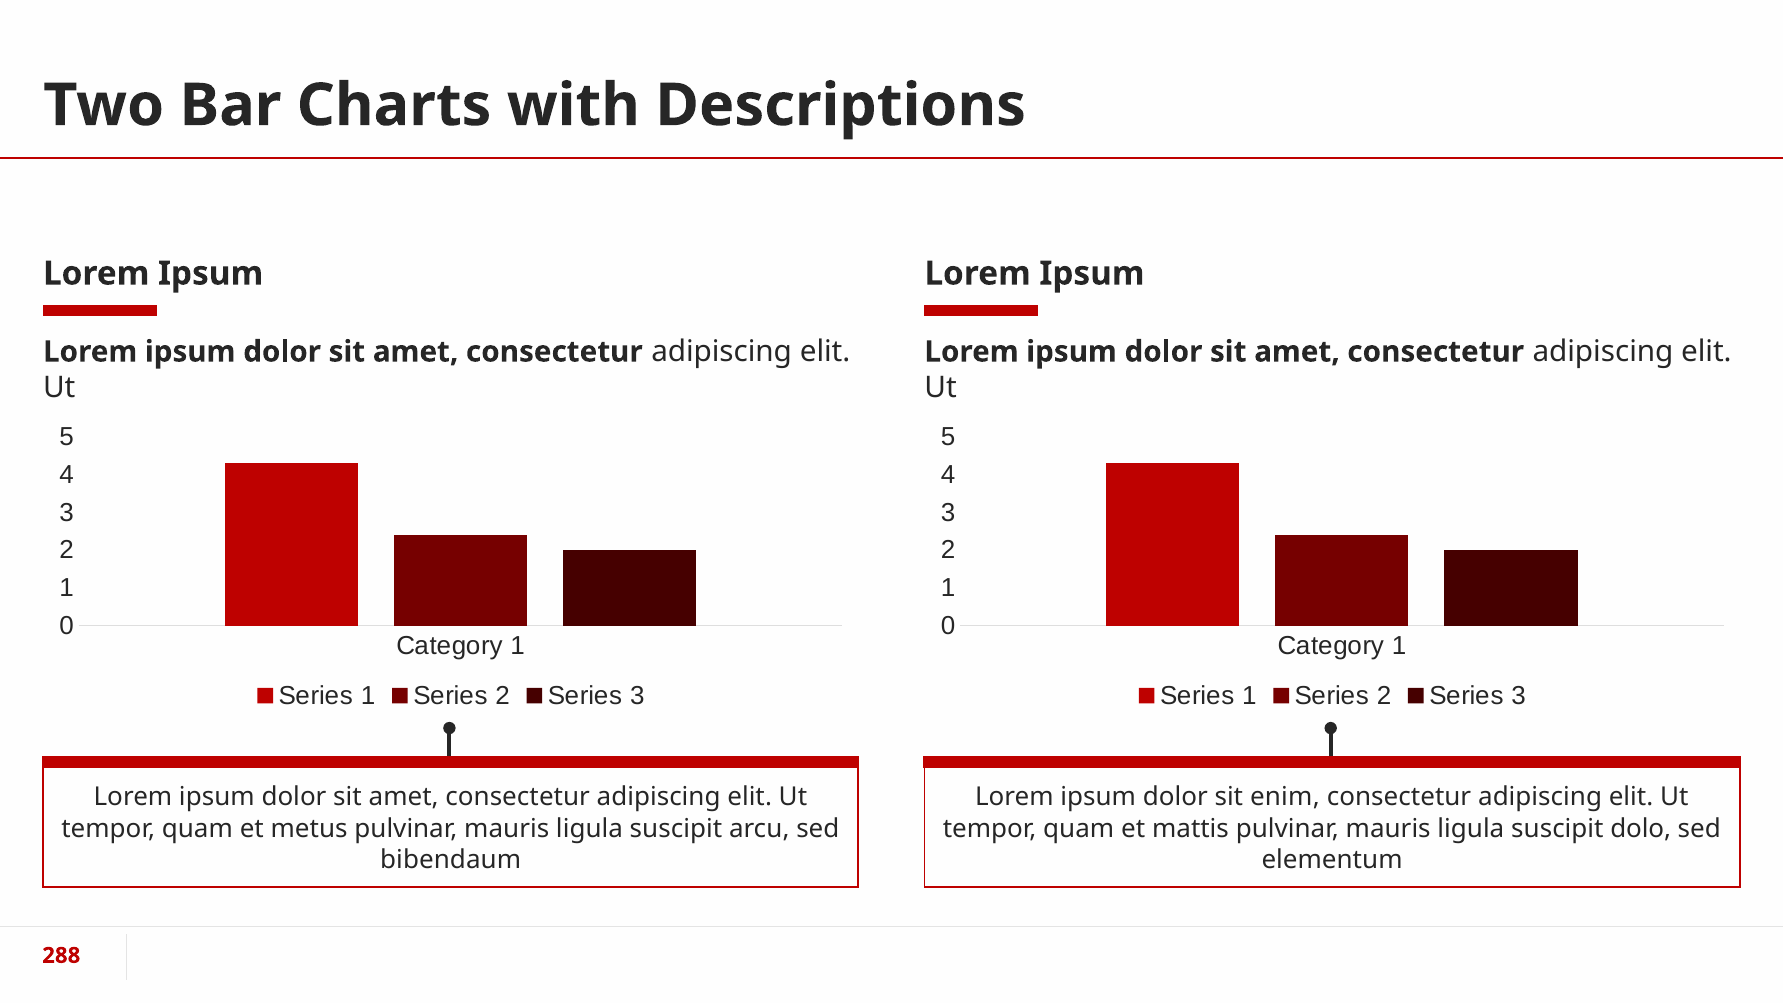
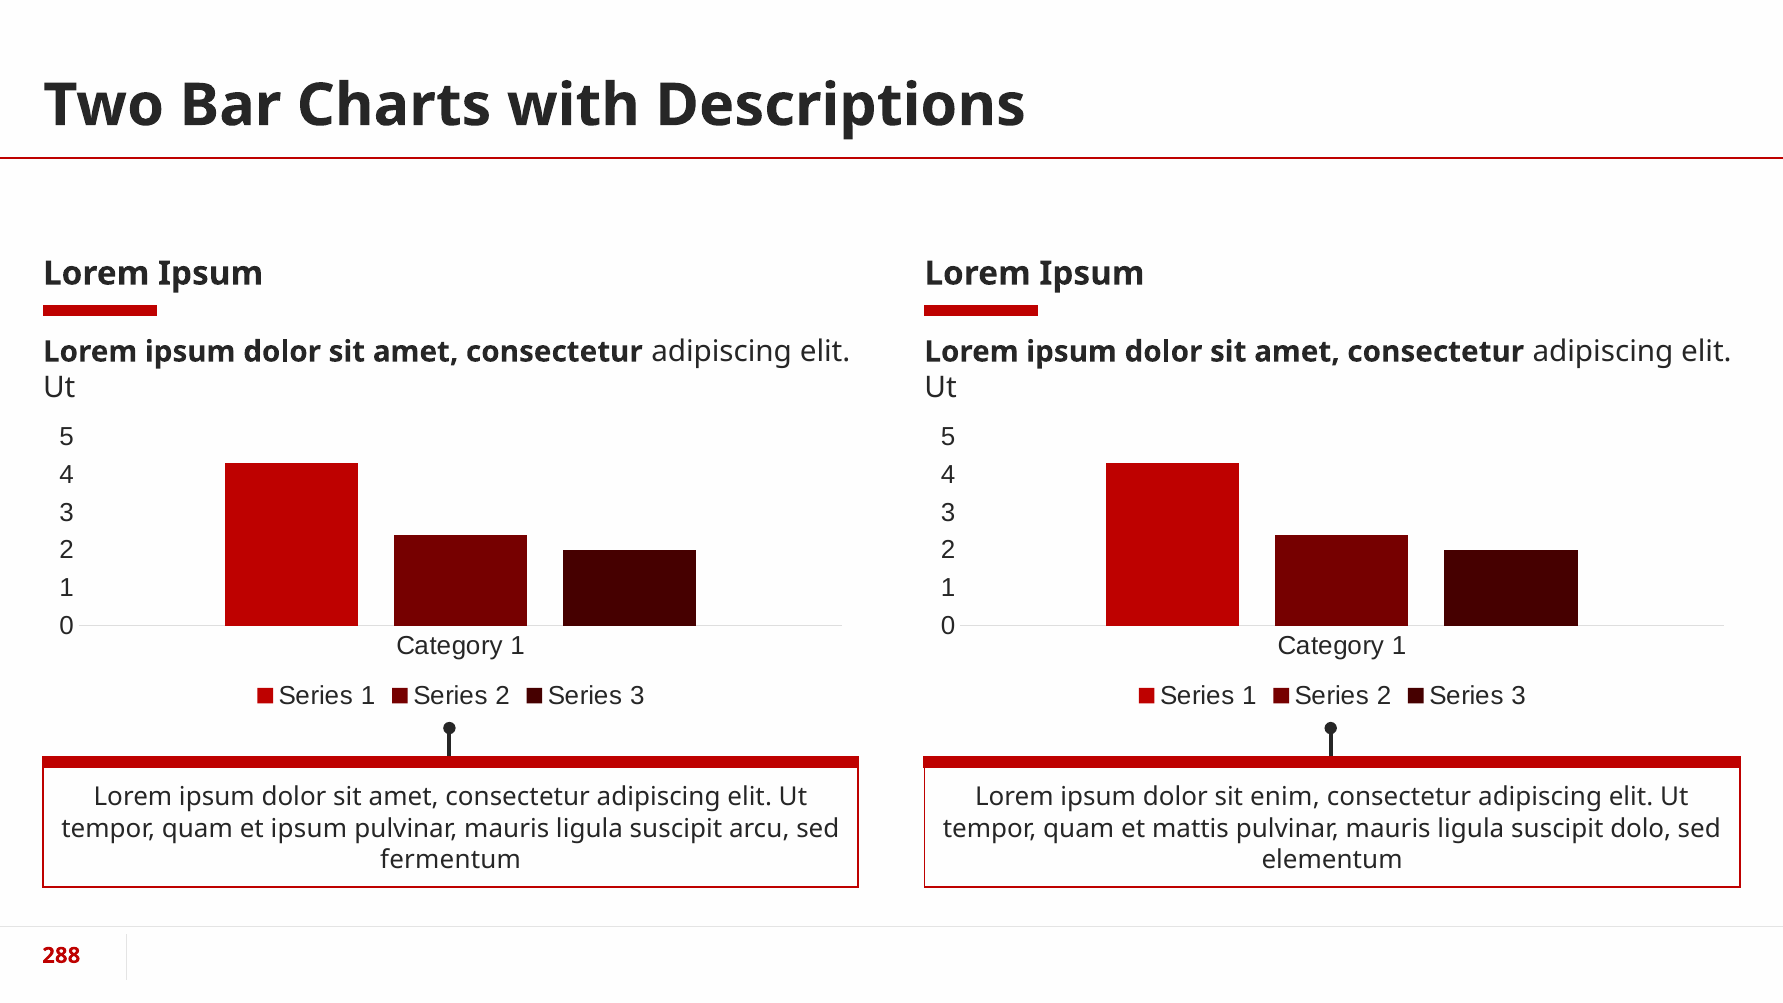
et metus: metus -> ipsum (309, 829)
bibendaum: bibendaum -> fermentum (451, 860)
